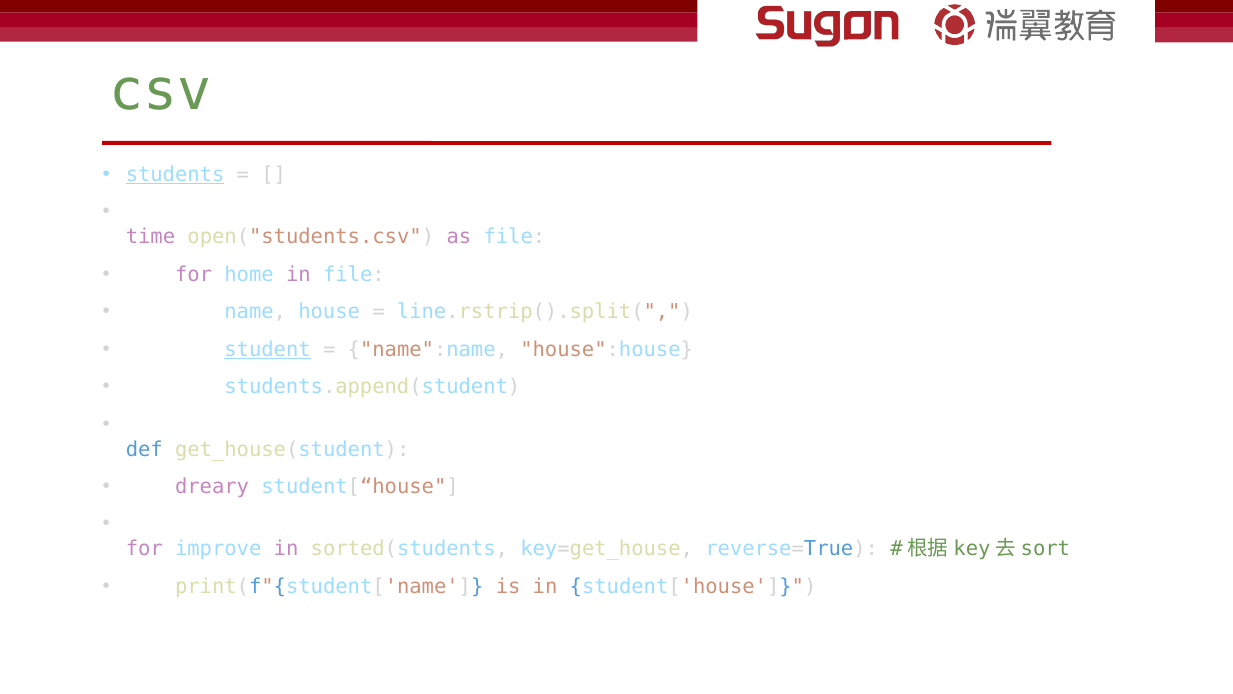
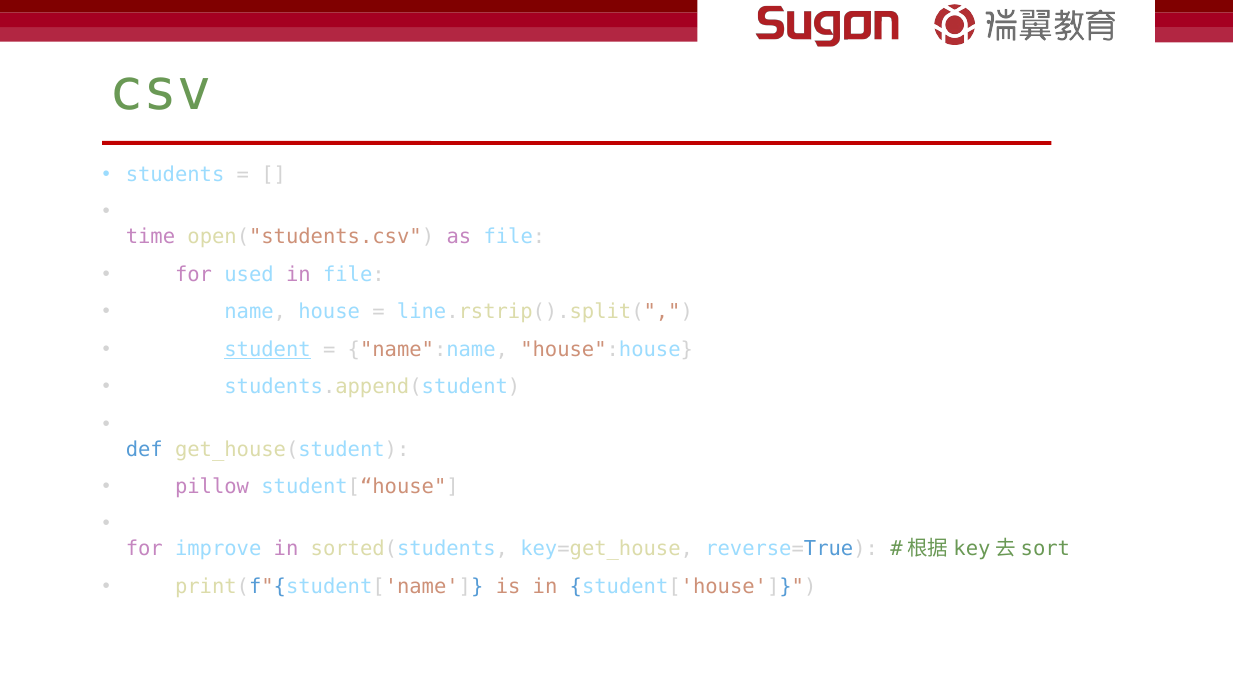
students underline: present -> none (175, 175)
home: home -> used (249, 274)
dreary: dreary -> pillow (212, 487)
